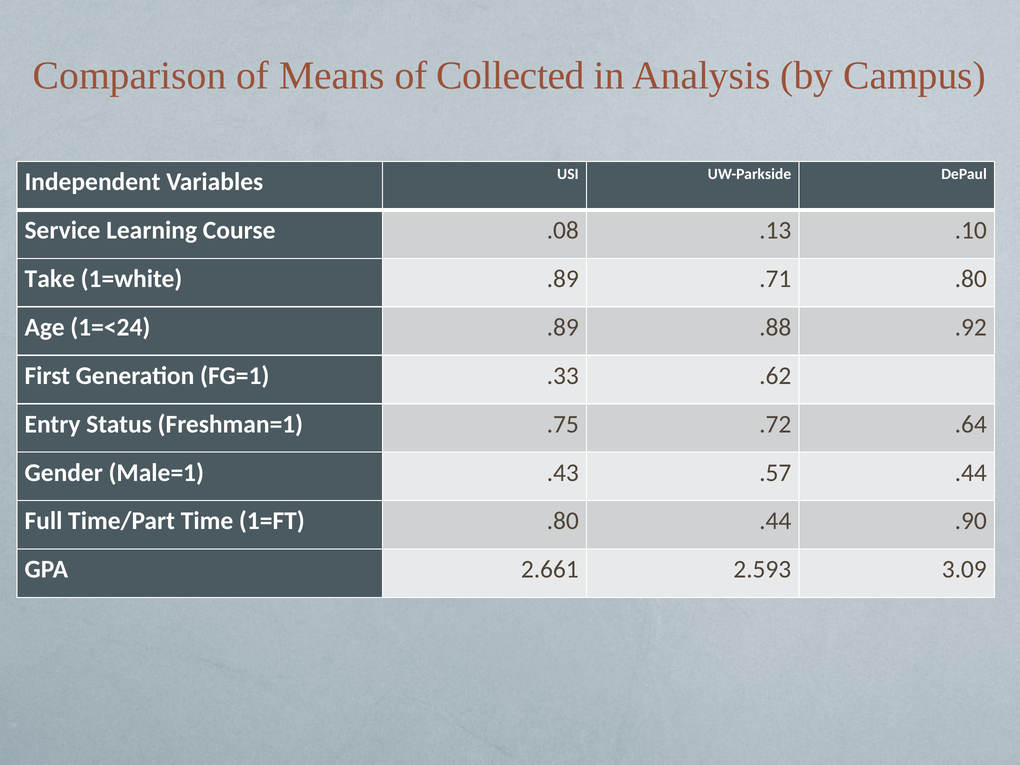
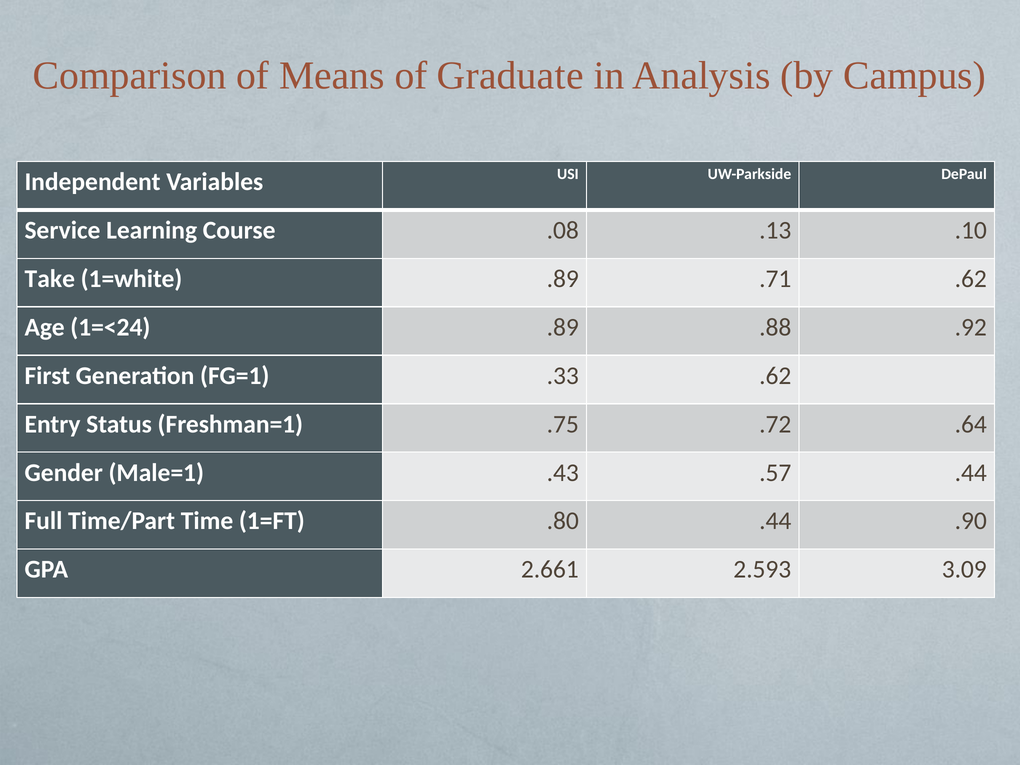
Collected: Collected -> Graduate (510, 76)
.71 .80: .80 -> .62 (971, 279)
